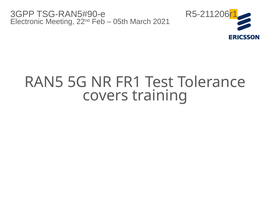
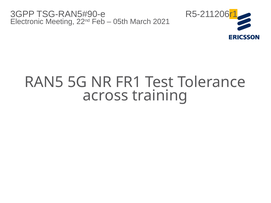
covers: covers -> across (105, 96)
